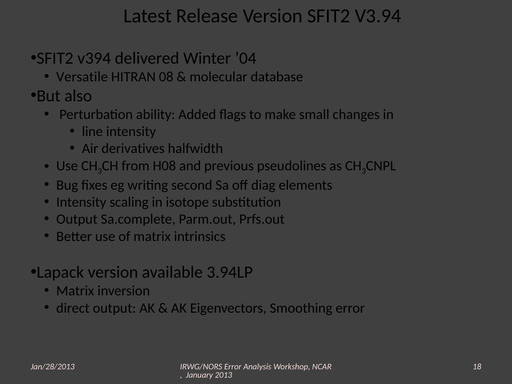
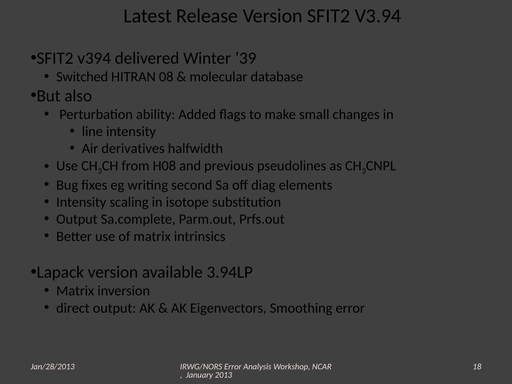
’04: ’04 -> ’39 (246, 58)
Versatile: Versatile -> Switched (82, 77)
